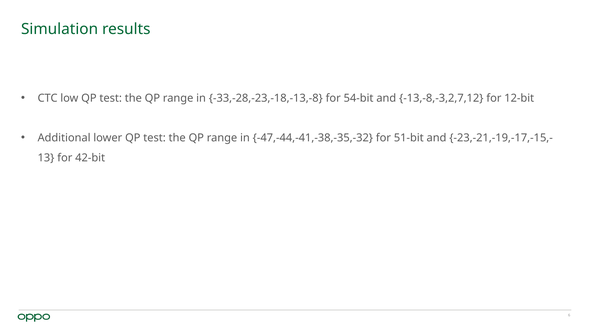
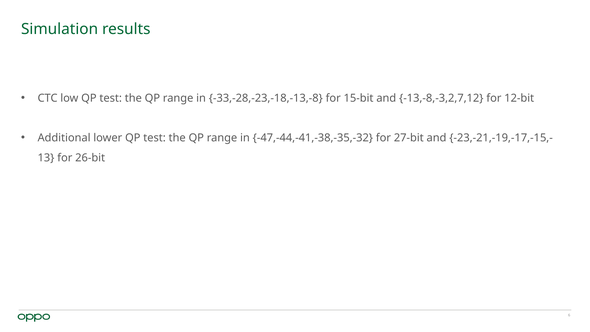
54-bit: 54-bit -> 15-bit (359, 98)
51-bit: 51-bit -> 27-bit (409, 138)
42-bit: 42-bit -> 26-bit (90, 158)
